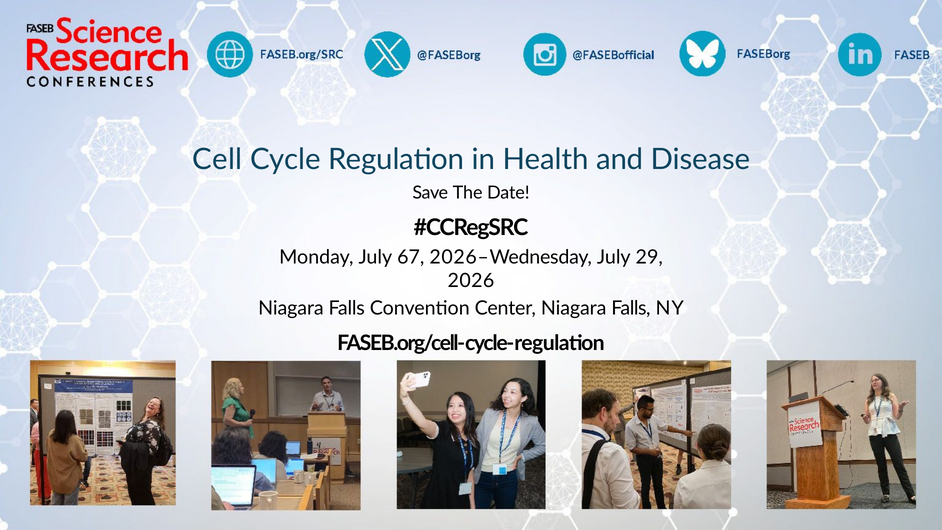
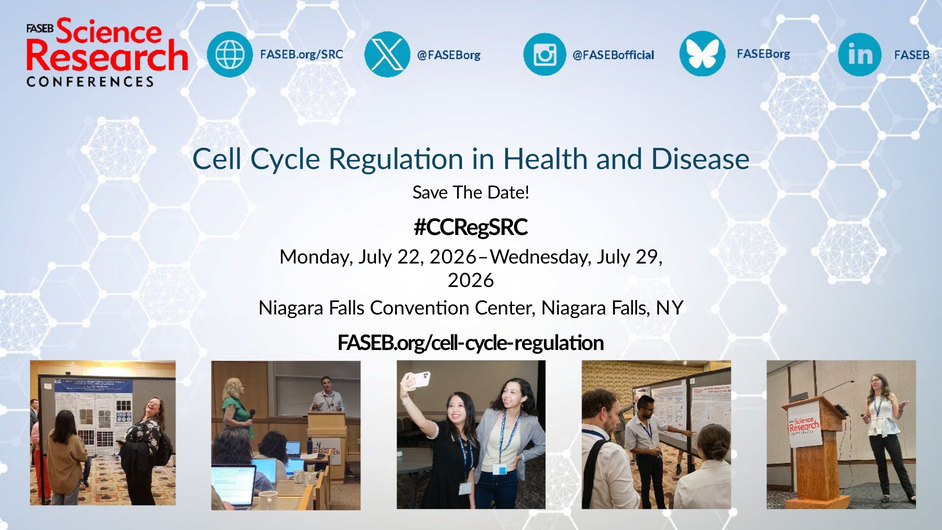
67: 67 -> 22 (411, 257)
